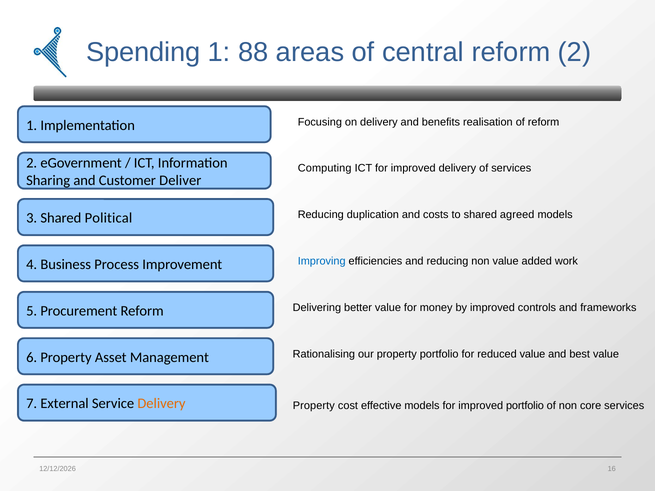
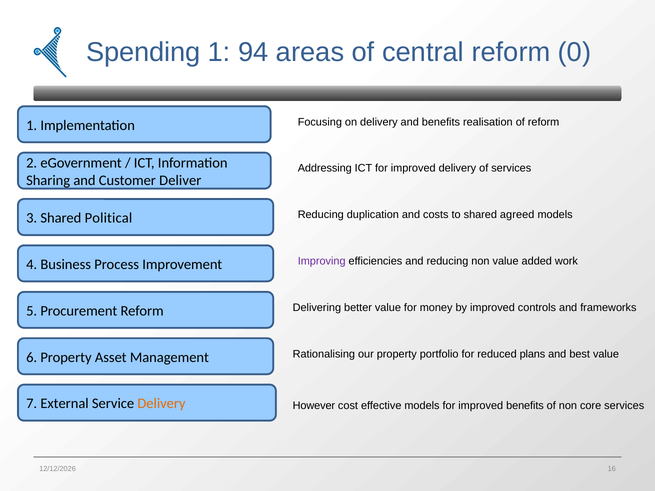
88: 88 -> 94 (253, 52)
central reform 2: 2 -> 0 (575, 52)
Computing: Computing -> Addressing (325, 168)
Improving colour: blue -> purple (322, 261)
reduced value: value -> plans (532, 354)
Property: Property -> However (314, 406)
improved portfolio: portfolio -> benefits (525, 406)
